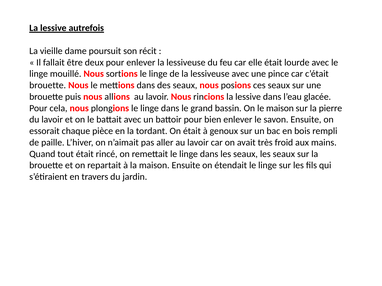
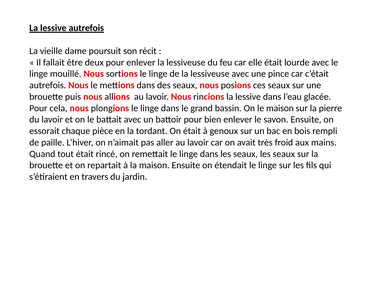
brouette: brouette -> autrefois (48, 85)
